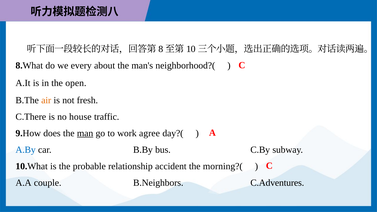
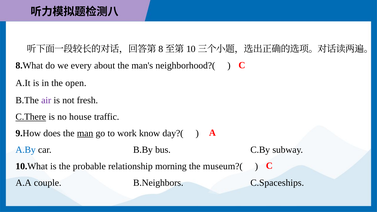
air colour: orange -> purple (46, 100)
C.There underline: none -> present (31, 117)
agree: agree -> know (150, 133)
accident: accident -> morning (171, 166)
morning?(: morning?( -> museum?( (223, 166)
C.Adventures: C.Adventures -> C.Spaceships (277, 183)
